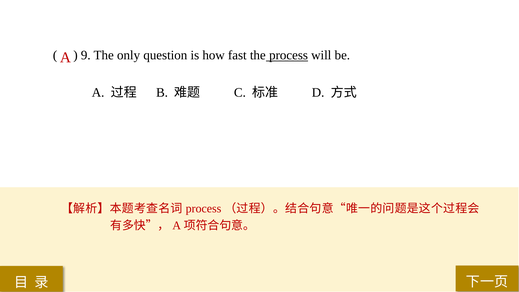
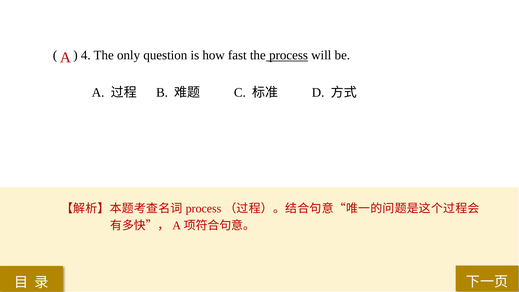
9: 9 -> 4 (86, 55)
